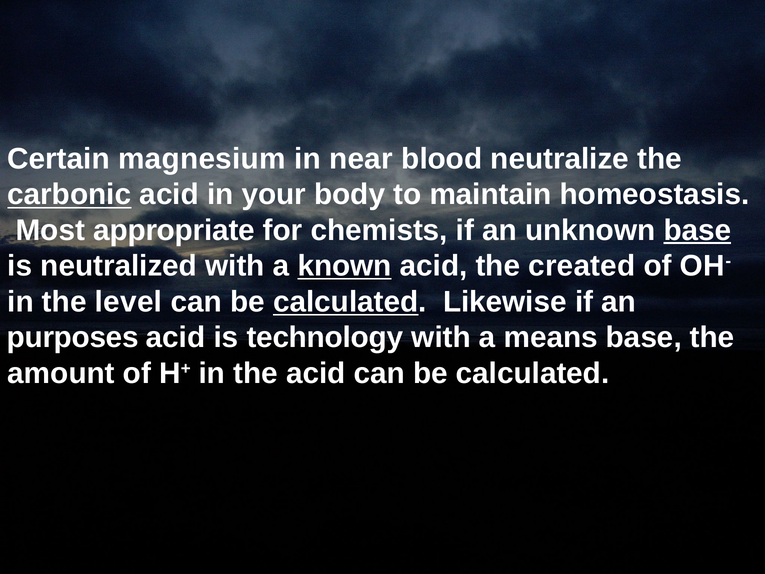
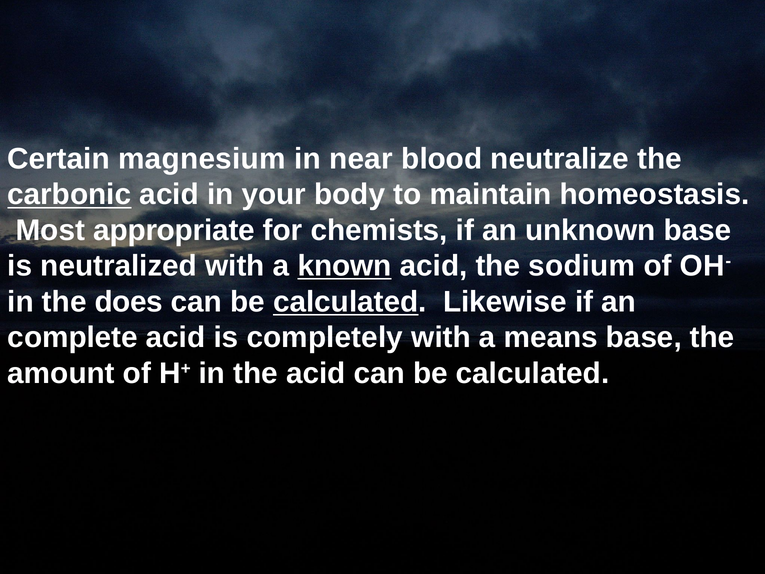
base underline: present -> none (697, 230)
created: created -> sodium (582, 266)
level: level -> does (129, 302)
purposes: purposes -> complete (73, 337)
technology: technology -> completely (325, 337)
